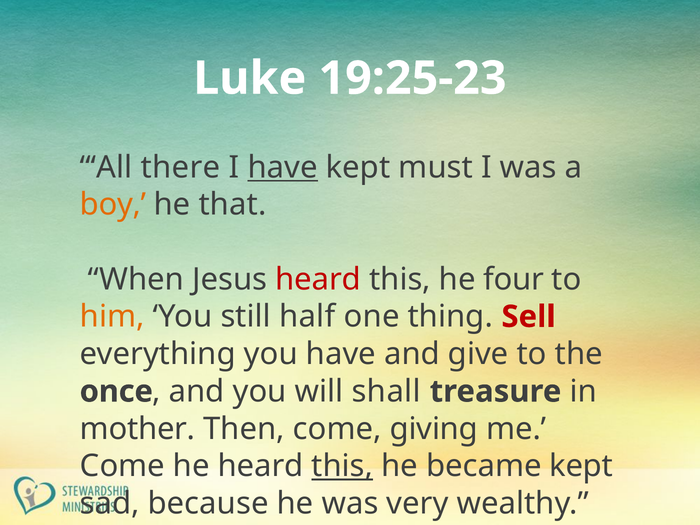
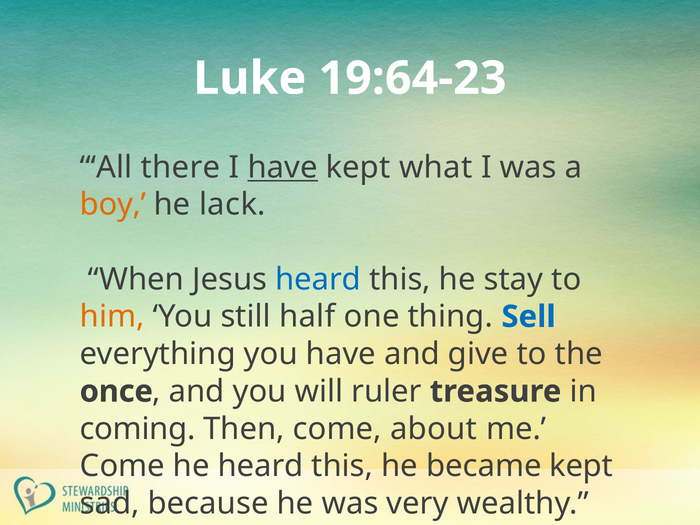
19:25-23: 19:25-23 -> 19:64-23 (413, 78)
must: must -> what (436, 167)
that: that -> lack (232, 205)
heard colour: red -> blue (318, 279)
four: four -> stay (513, 279)
Sell colour: red -> blue (529, 317)
shall: shall -> ruler (386, 391)
mother: mother -> coming (138, 429)
giving: giving -> about (434, 429)
this underline: present -> none (342, 466)
